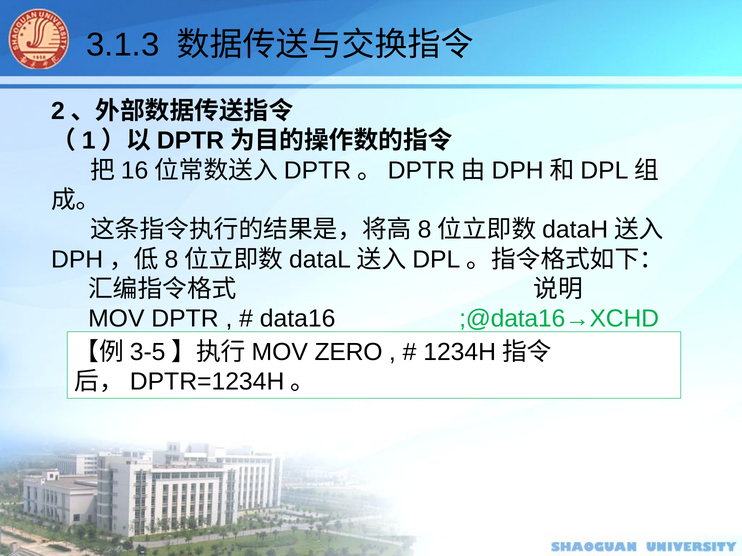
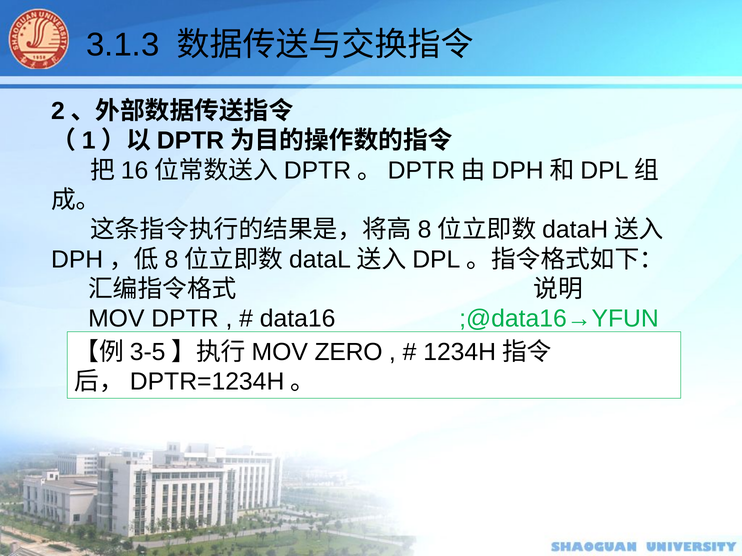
;@data16→XCHD: ;@data16→XCHD -> ;@data16→YFUN (559, 319)
